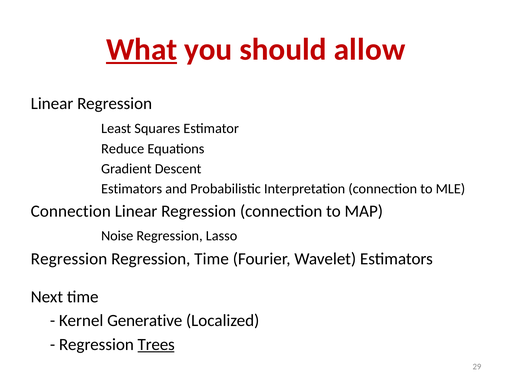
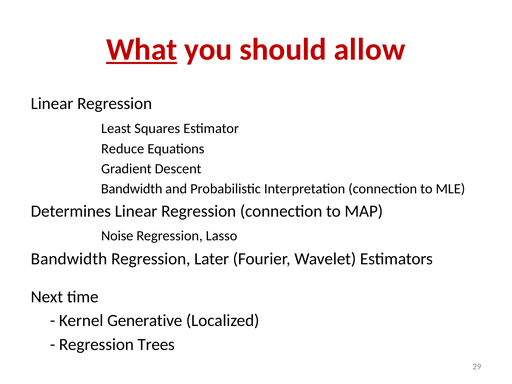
Estimators: Estimators -> Bandwidth (132, 189)
Connection: Connection -> Determines (71, 211)
Regression: Regression -> Bandwidth (69, 259)
Regression Time: Time -> Later (212, 259)
Trees underline: present -> none (156, 345)
